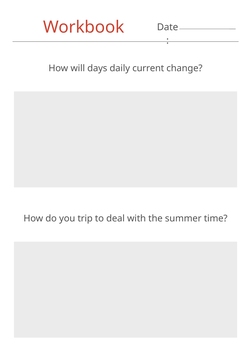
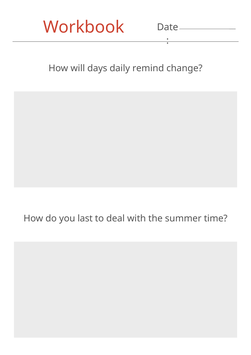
current: current -> remind (148, 68)
trip: trip -> last (85, 219)
